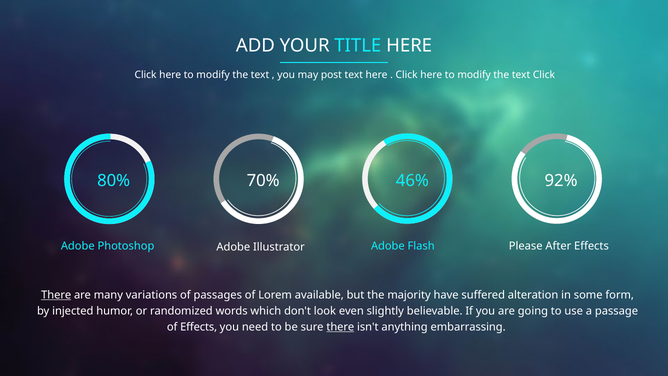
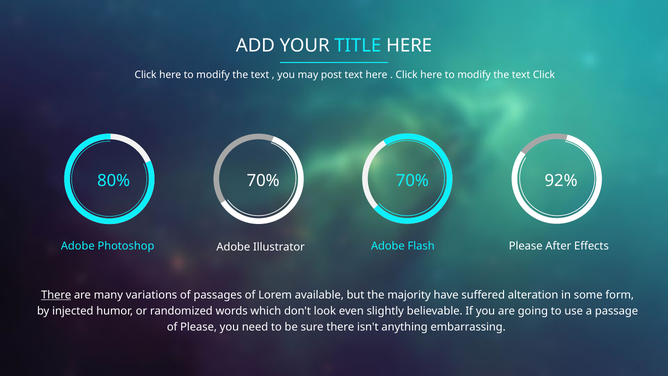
70% 46%: 46% -> 70% (412, 180)
of Effects: Effects -> Please (199, 327)
there underline: present -> none (340, 327)
